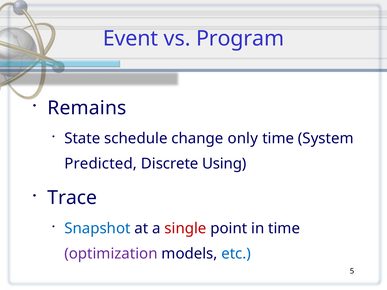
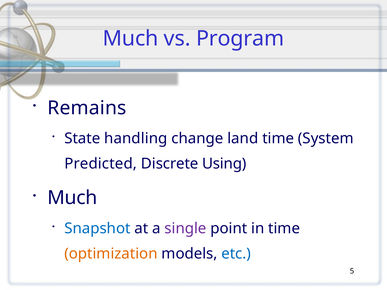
Event: Event -> Much (131, 39)
schedule: schedule -> handling (136, 139)
only: only -> land (243, 139)
Trace: Trace -> Much (72, 198)
single colour: red -> purple (185, 229)
optimization colour: purple -> orange (111, 254)
